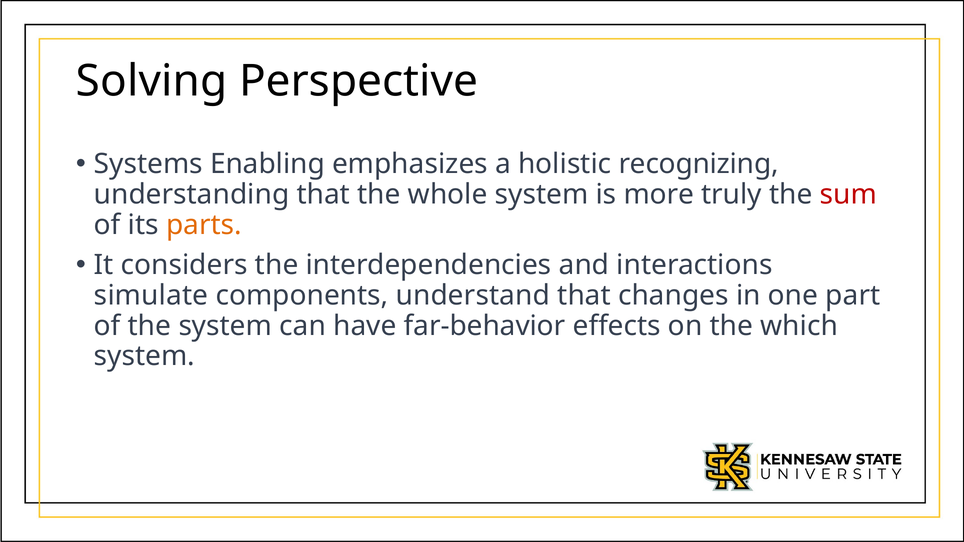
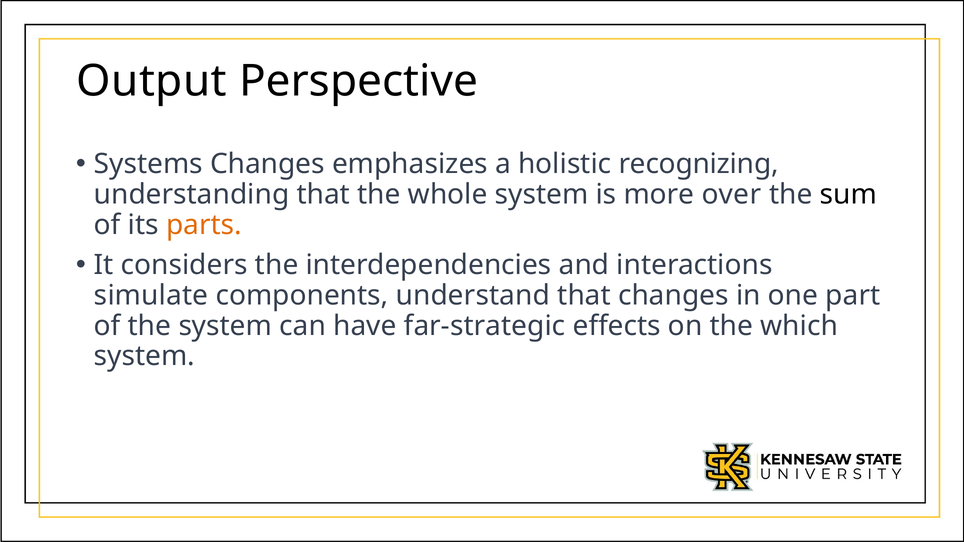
Solving: Solving -> Output (152, 81)
Systems Enabling: Enabling -> Changes (267, 164)
truly: truly -> over (731, 195)
sum colour: red -> black (848, 195)
far-behavior: far-behavior -> far-strategic (485, 326)
